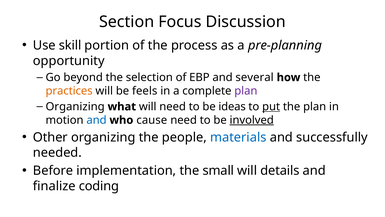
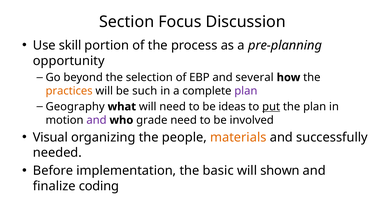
feels: feels -> such (145, 91)
Organizing: Organizing -> Geography (75, 106)
and colour: blue -> purple (96, 120)
cause: cause -> grade (152, 120)
involved underline: present -> none (252, 120)
Other: Other -> Visual (50, 137)
materials colour: blue -> orange (238, 137)
small: small -> basic (218, 170)
details: details -> shown (280, 170)
